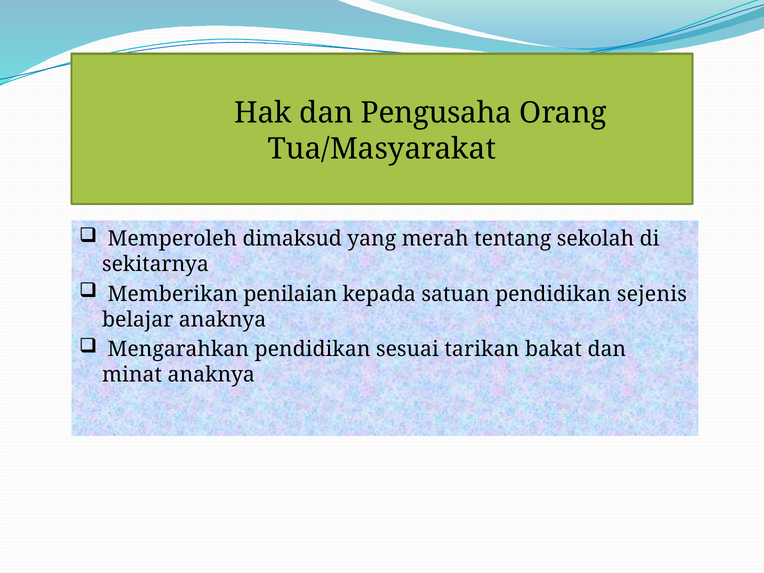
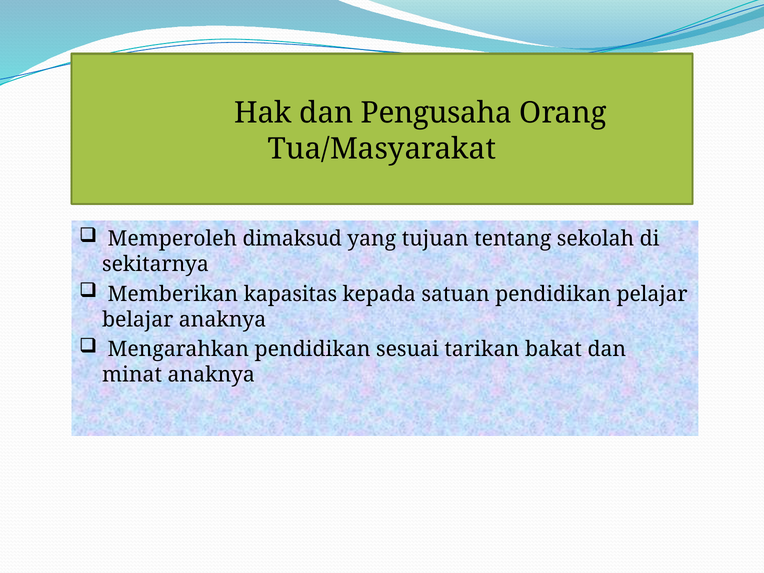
merah: merah -> tujuan (435, 239)
penilaian: penilaian -> kapasitas (290, 294)
sejenis: sejenis -> pelajar (652, 294)
